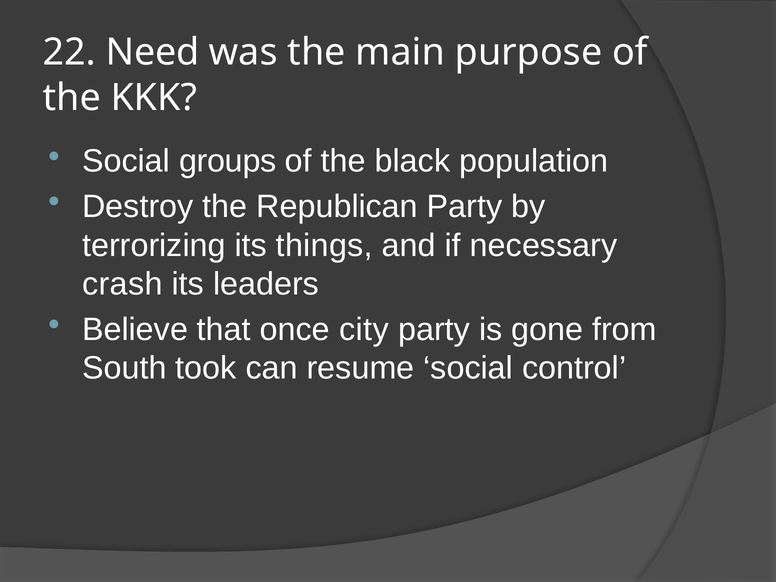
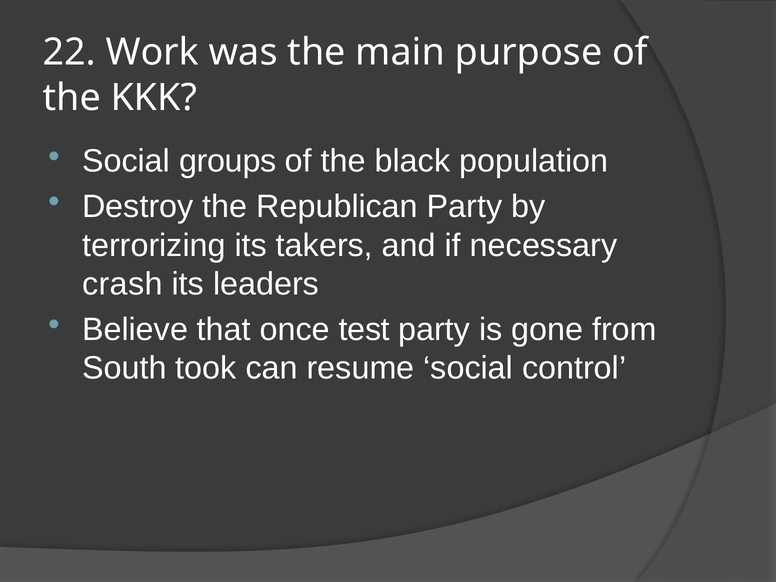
Need: Need -> Work (152, 52)
things: things -> takers (324, 245)
city: city -> test (364, 329)
